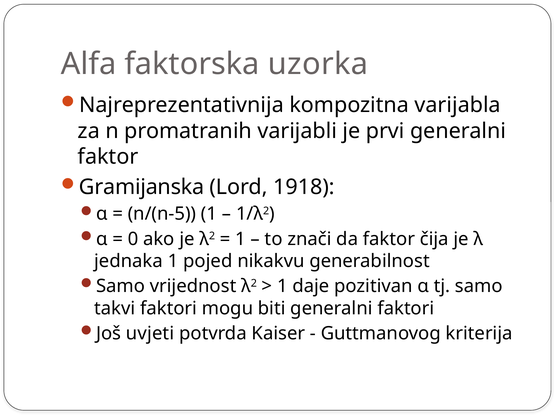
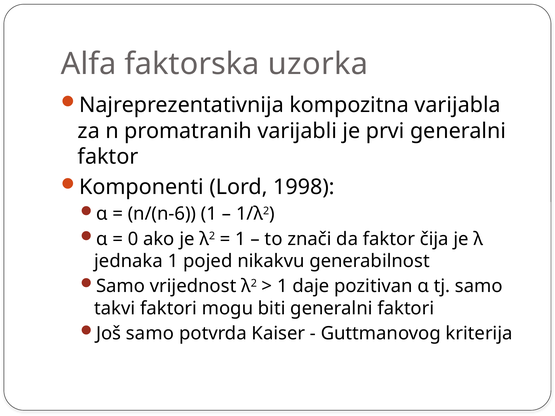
Gramijanska: Gramijanska -> Komponenti (142, 187)
1918: 1918 -> 1998 (304, 187)
n/(n-5: n/(n-5 -> n/(n-6 (162, 214)
Još uvjeti: uvjeti -> samo (150, 334)
